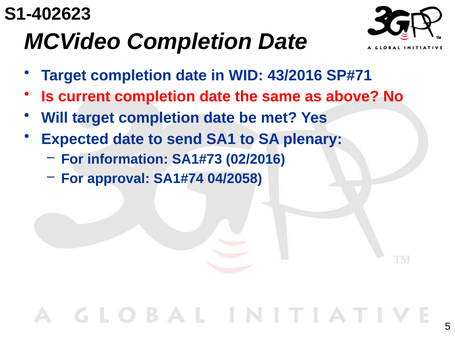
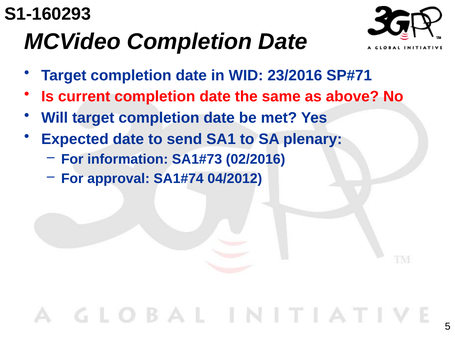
S1-402623: S1-402623 -> S1-160293 (48, 14)
43/2016: 43/2016 -> 23/2016 (295, 75)
04/2058: 04/2058 -> 04/2012 (235, 179)
